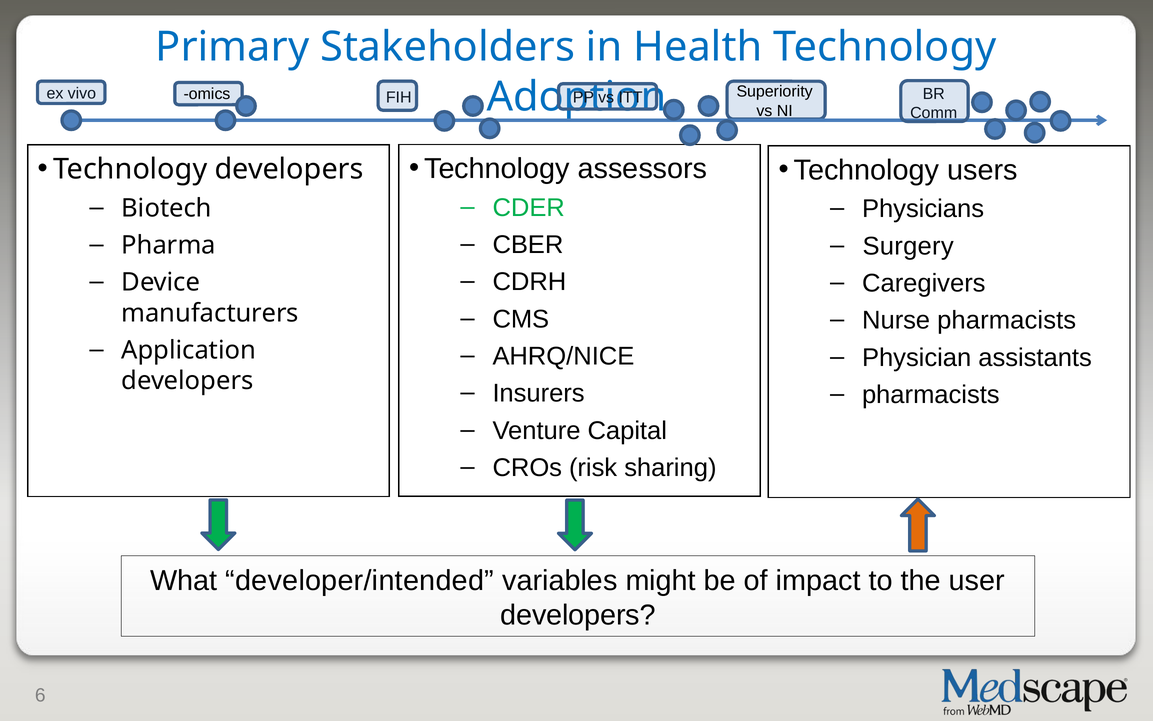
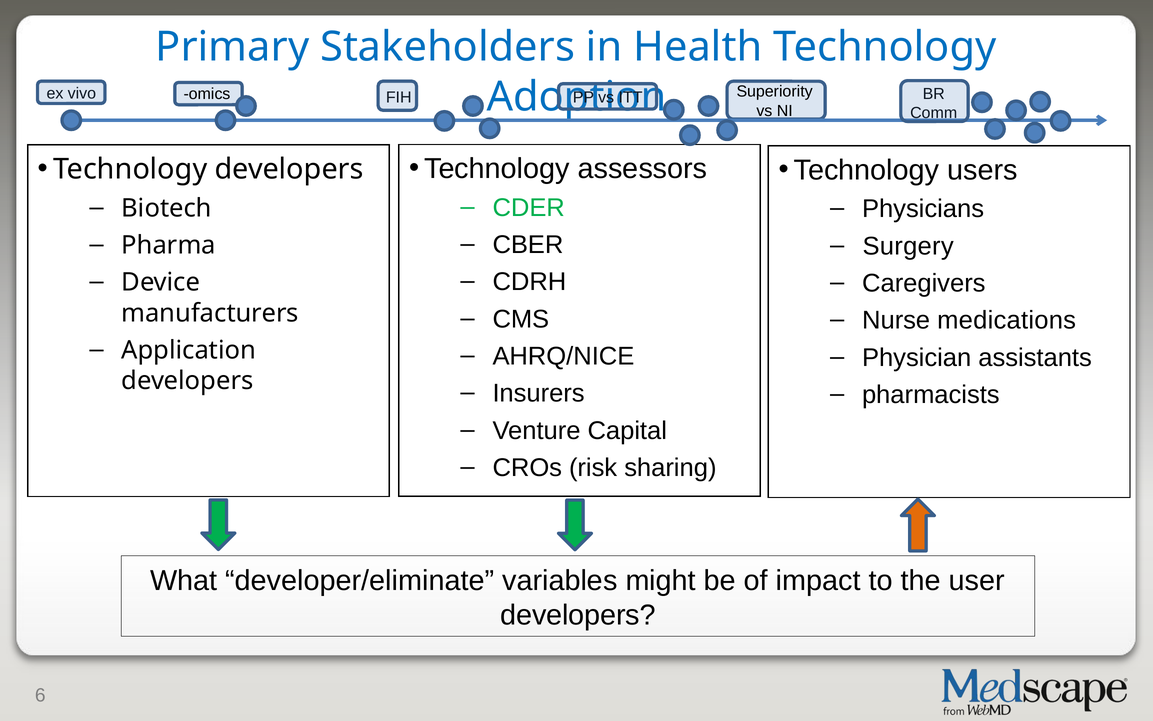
Nurse pharmacists: pharmacists -> medications (1007, 320)
developer/intended: developer/intended -> developer/eliminate (360, 580)
